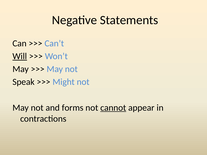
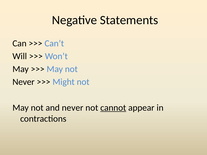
Will underline: present -> none (20, 56)
Speak: Speak -> Never (24, 82)
and forms: forms -> never (73, 108)
